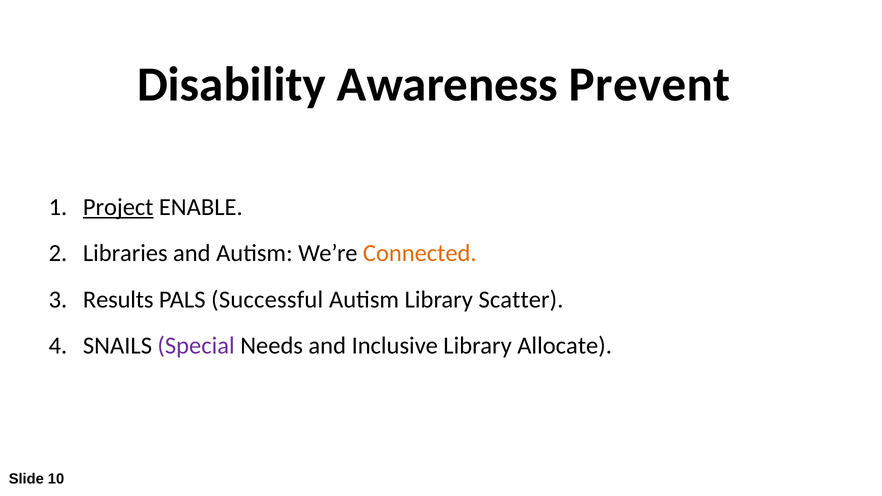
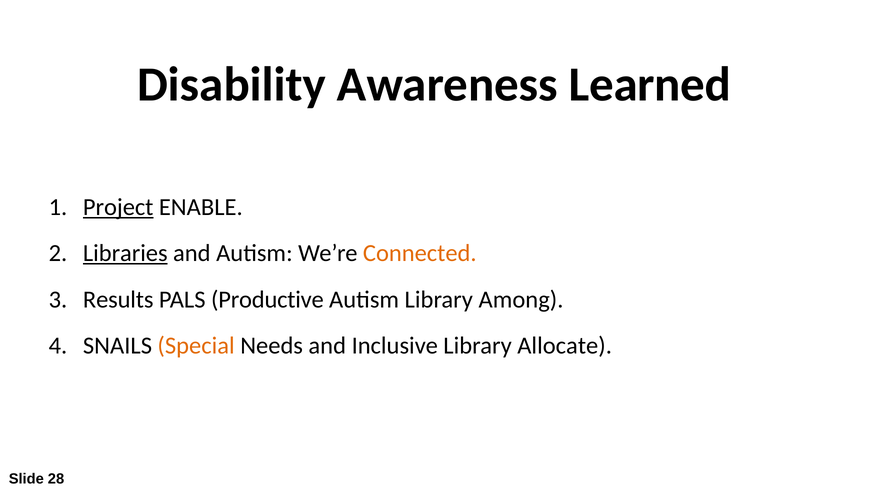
Prevent: Prevent -> Learned (650, 85)
Libraries underline: none -> present (125, 253)
Successful: Successful -> Productive (267, 300)
Scatter: Scatter -> Among (521, 300)
Special colour: purple -> orange (196, 346)
10: 10 -> 28 (56, 479)
